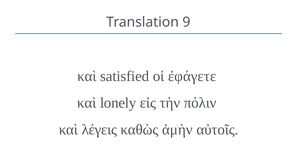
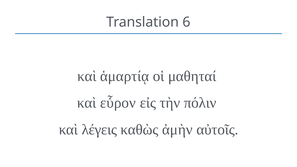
9: 9 -> 6 (187, 22)
satisfied: satisfied -> ἁμαρτίᾳ (125, 76)
ἐφάγετε: ἐφάγετε -> μαθηταί (192, 76)
lonely: lonely -> εὗρον (118, 103)
